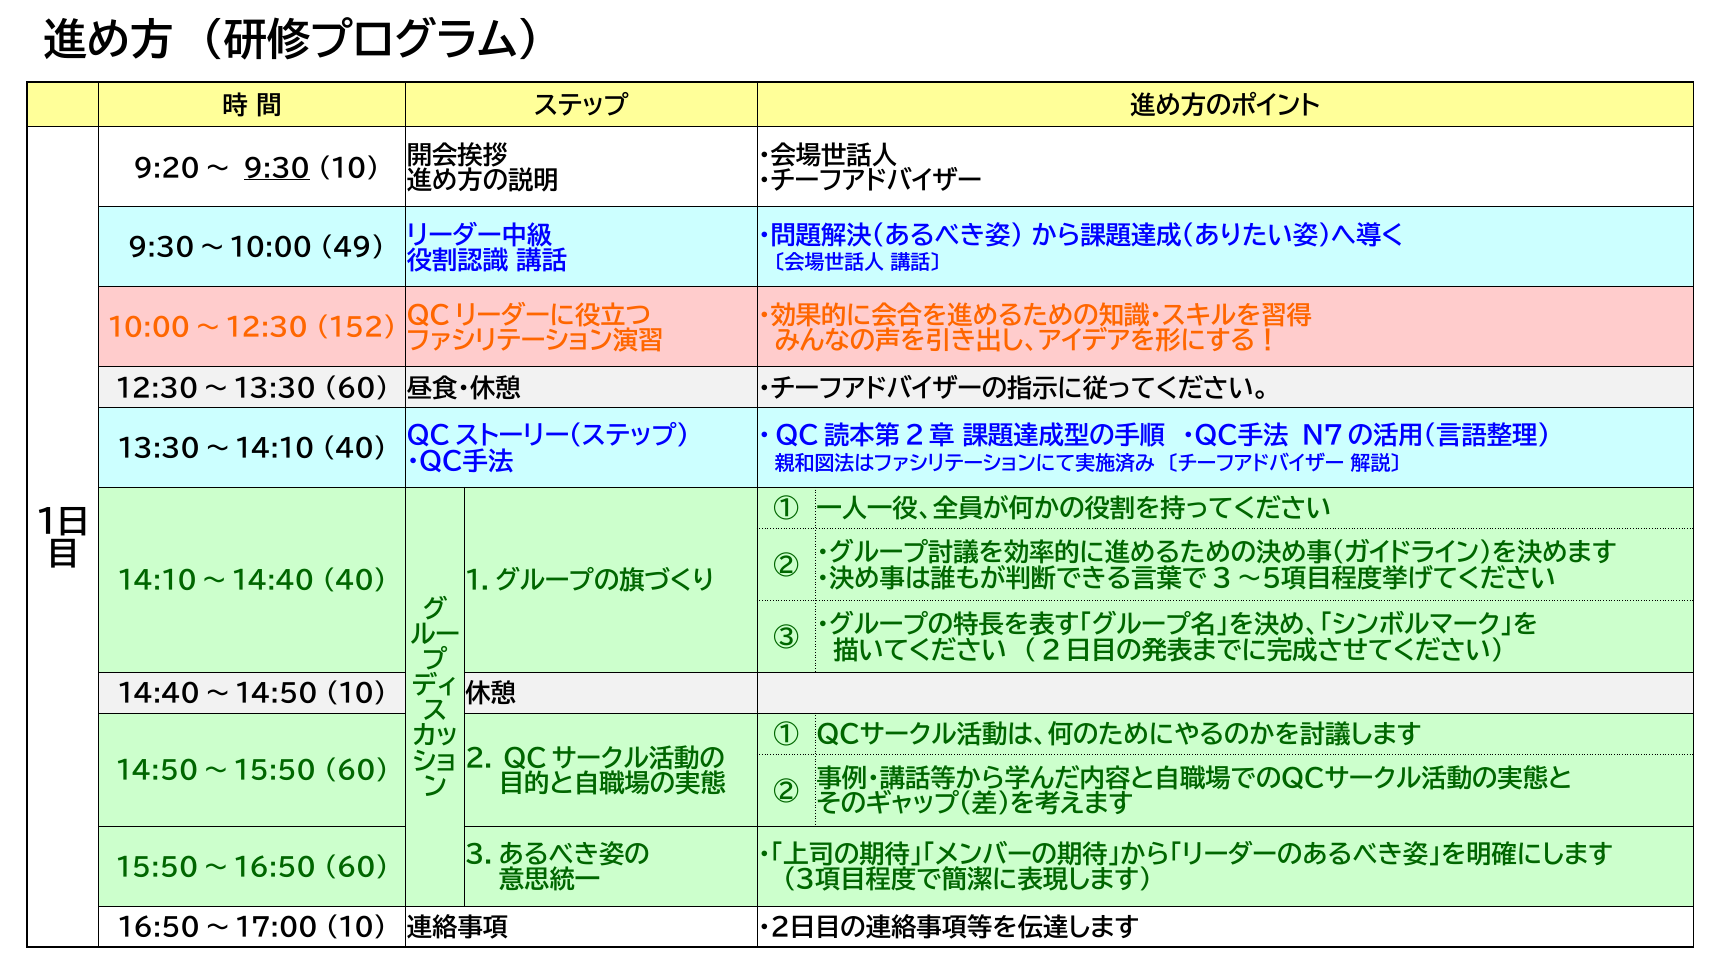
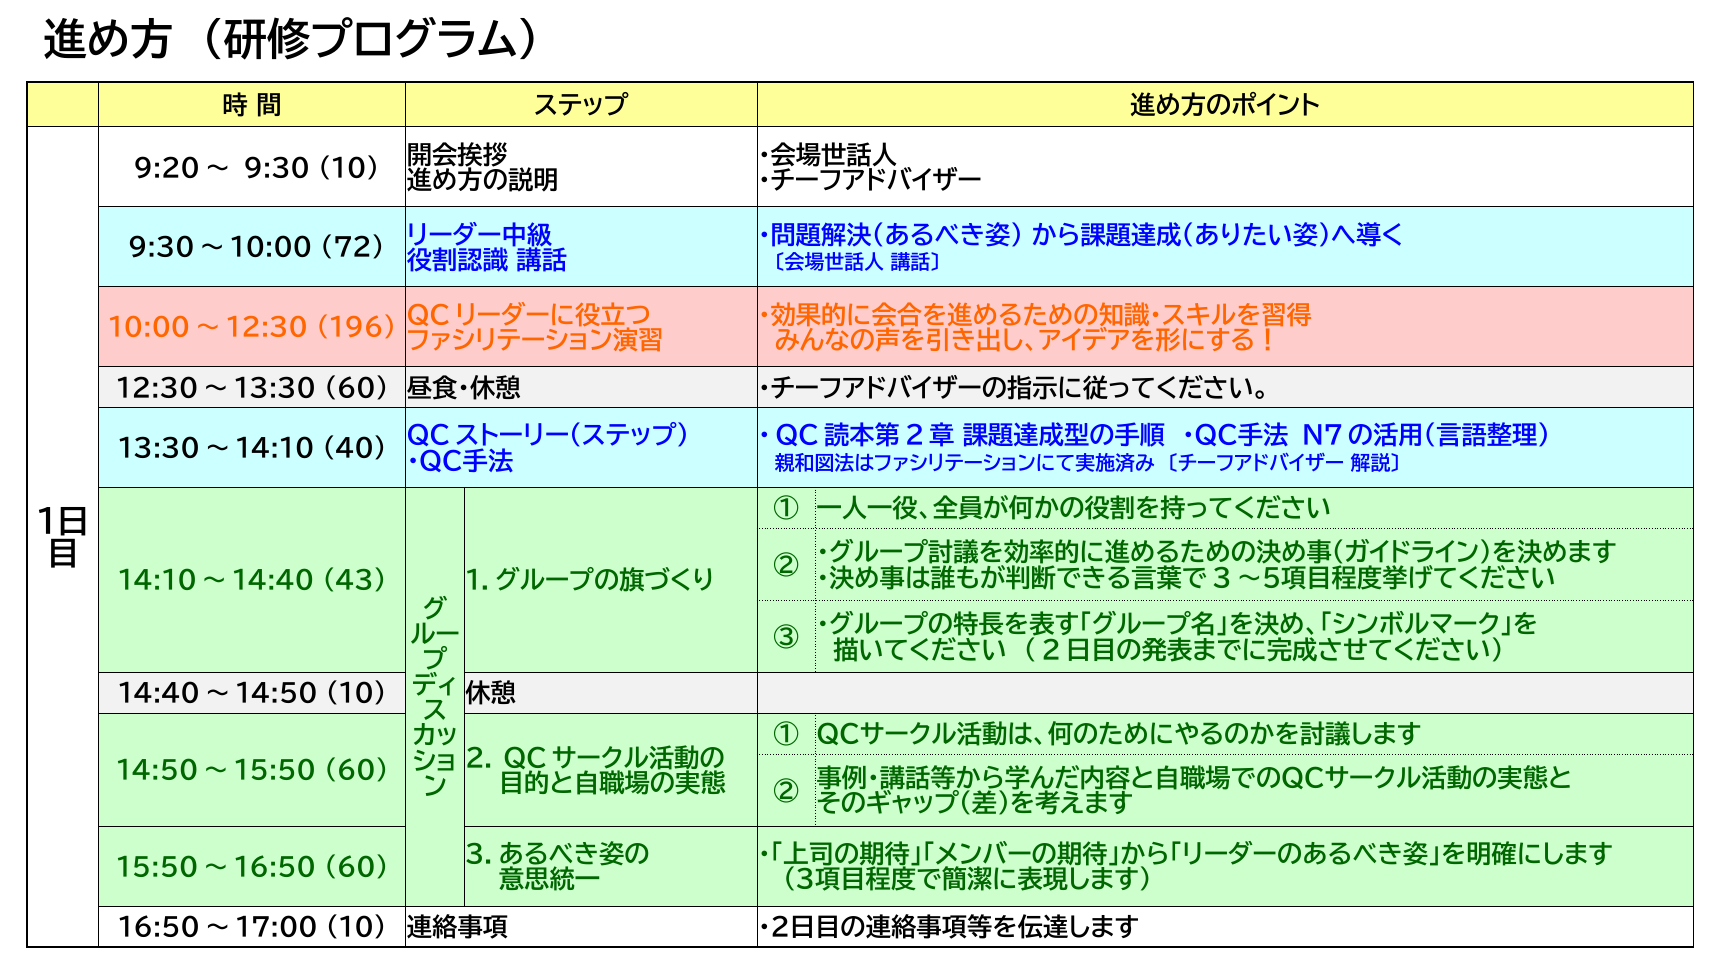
9:30 underline: present -> none (277, 169)
49: 49 -> 72 (352, 248)
152: 152 -> 196 (356, 328)
14:10～14:40 40: 40 -> 43 (355, 581)
